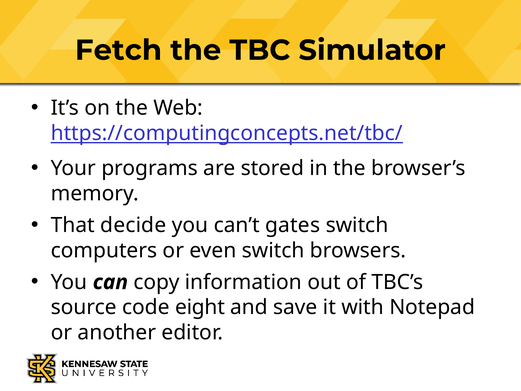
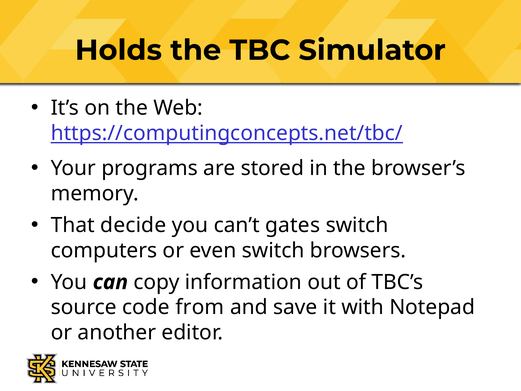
Fetch: Fetch -> Holds (118, 50)
eight: eight -> from (200, 307)
